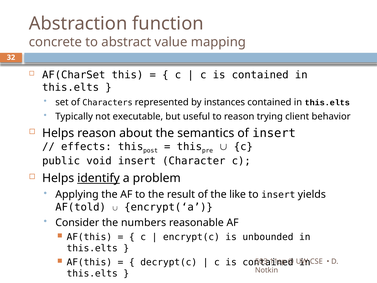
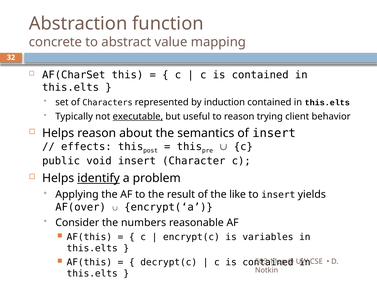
instances: instances -> induction (224, 102)
executable underline: none -> present (138, 116)
AF(told: AF(told -> AF(over (81, 207)
unbounded: unbounded -> variables (268, 237)
